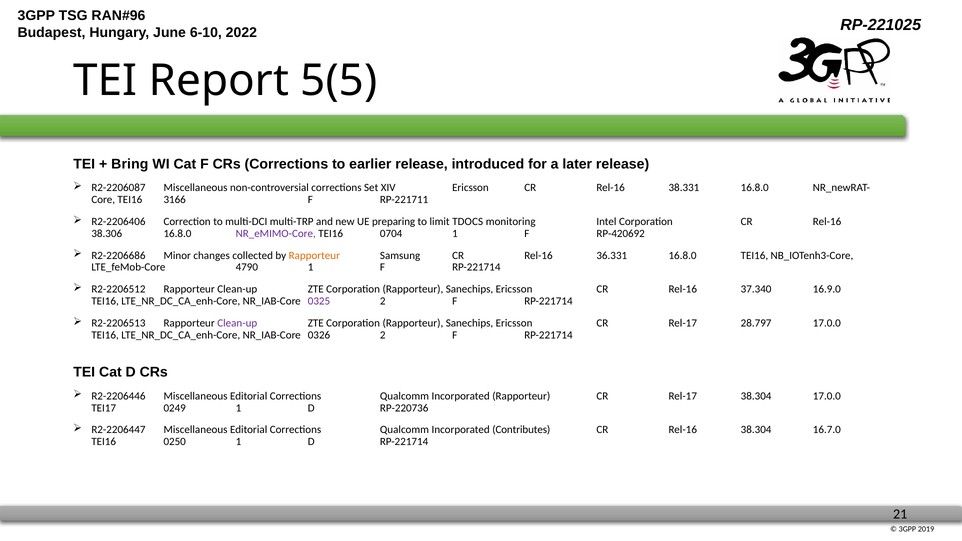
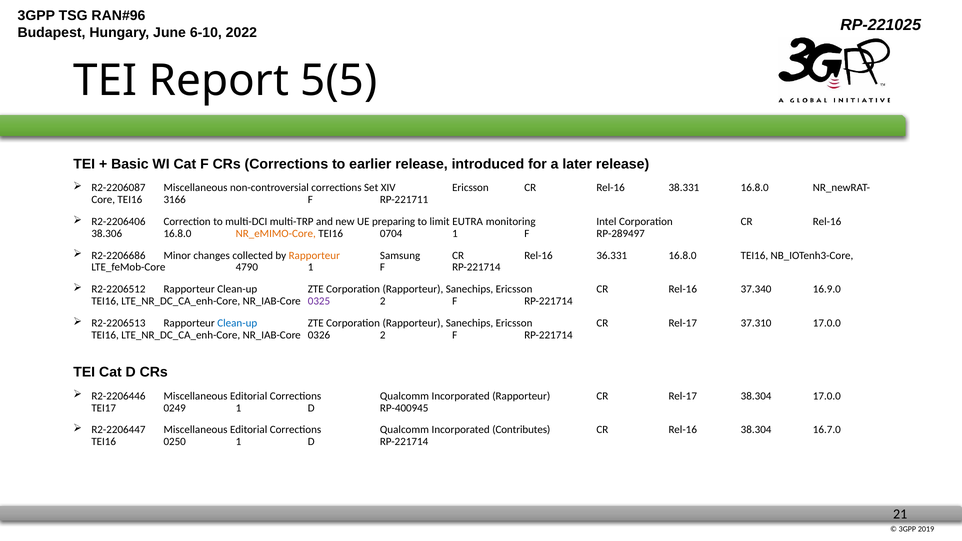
Bring: Bring -> Basic (130, 164)
TDOCS: TDOCS -> EUTRA (468, 222)
NR_eMIMO-Core colour: purple -> orange (276, 234)
RP-420692: RP-420692 -> RP-289497 (621, 234)
Clean-up colour: purple -> blue (237, 323)
28.797: 28.797 -> 37.310 (756, 323)
RP-220736: RP-220736 -> RP-400945 (404, 408)
